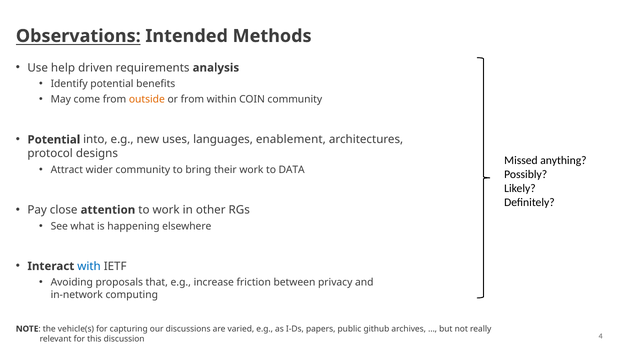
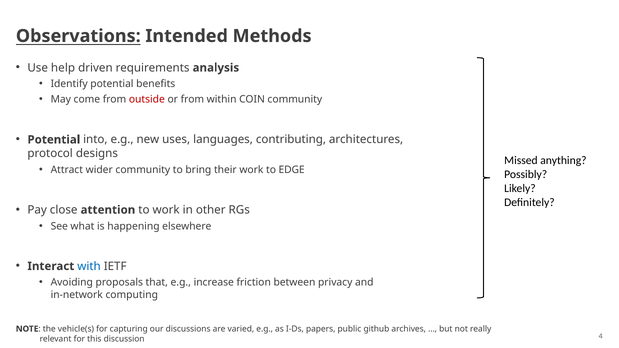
outside colour: orange -> red (147, 100)
enablement: enablement -> contributing (291, 140)
DATA: DATA -> EDGE (292, 170)
